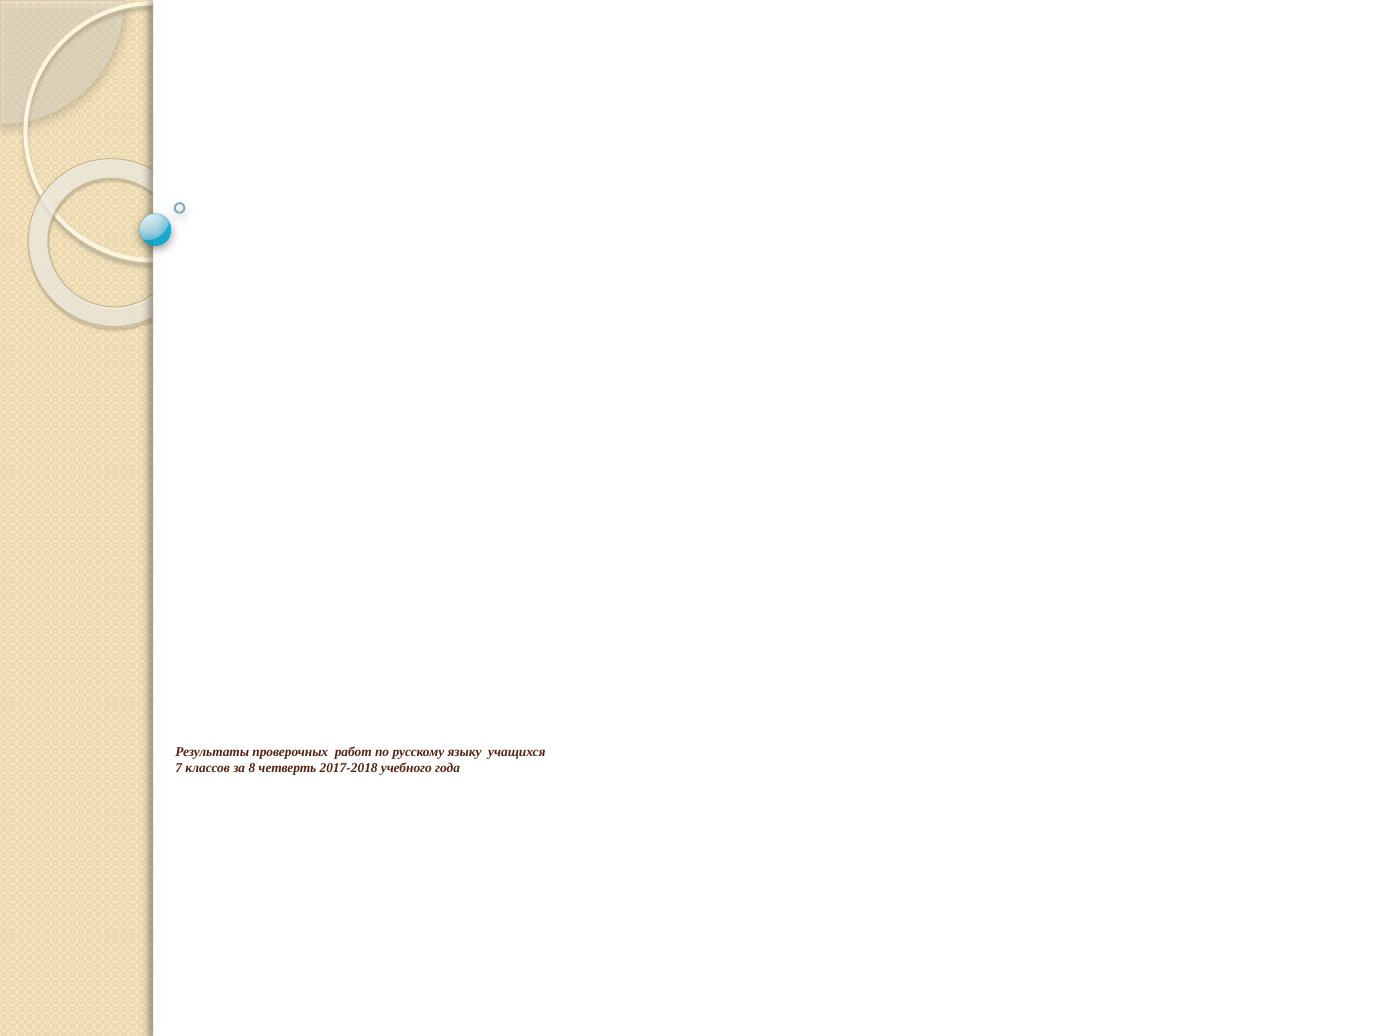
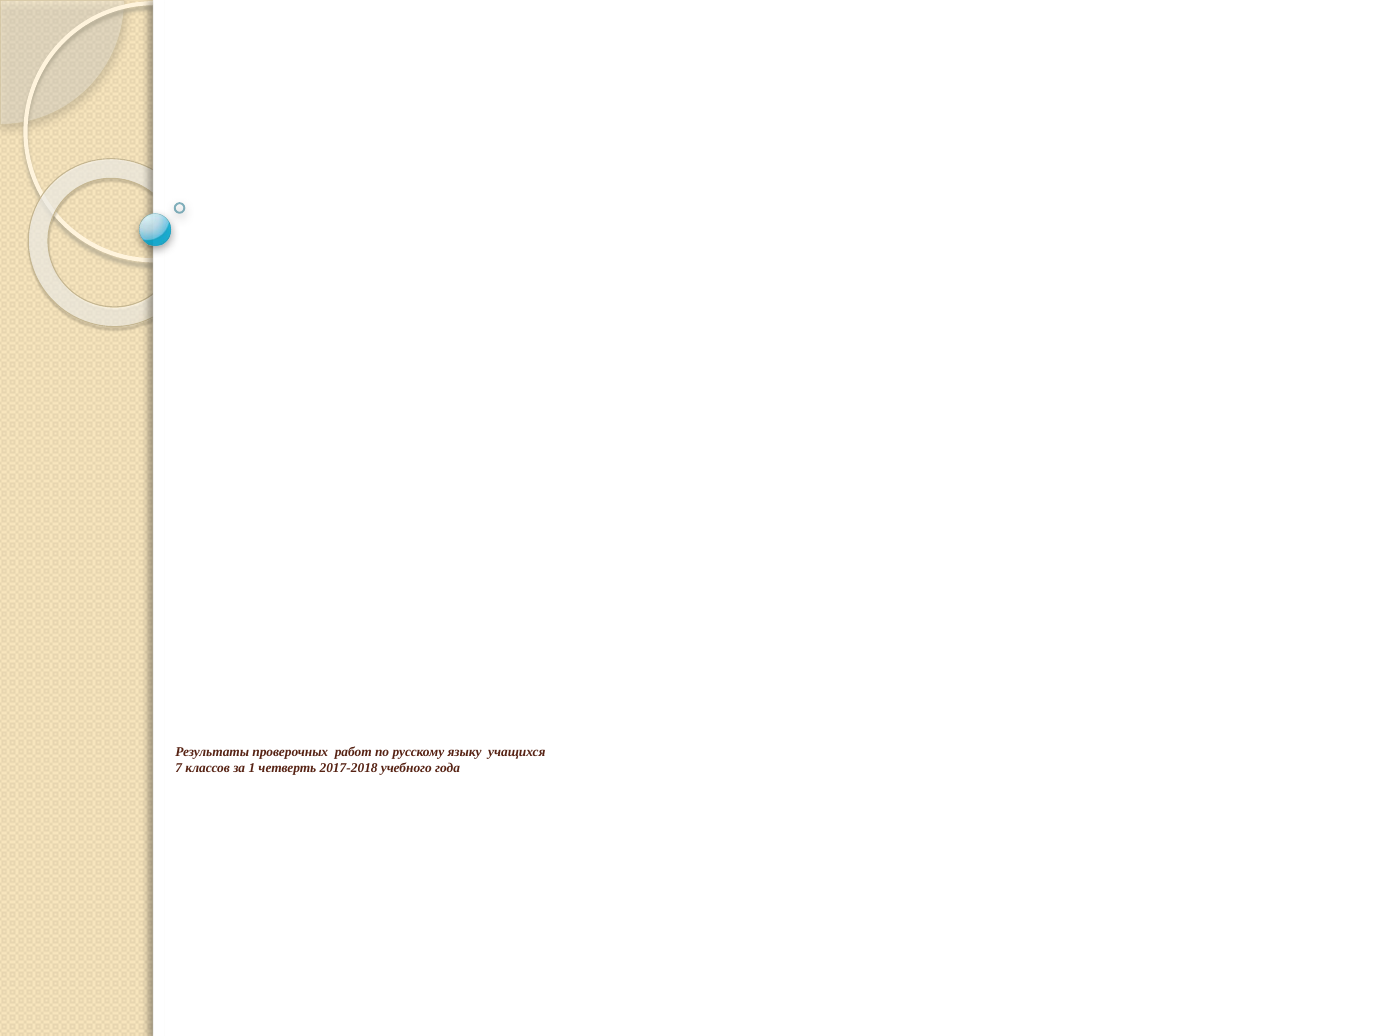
8: 8 -> 1 (252, 768)
